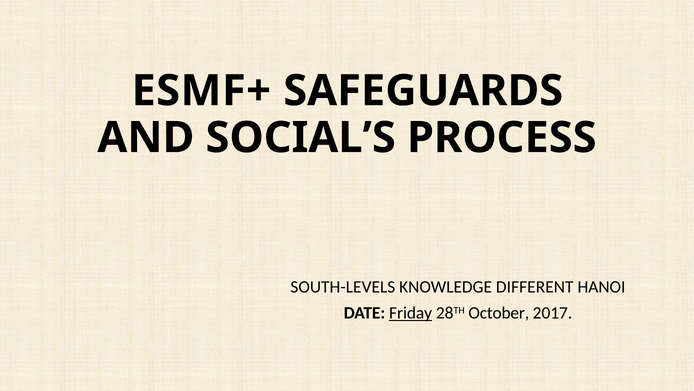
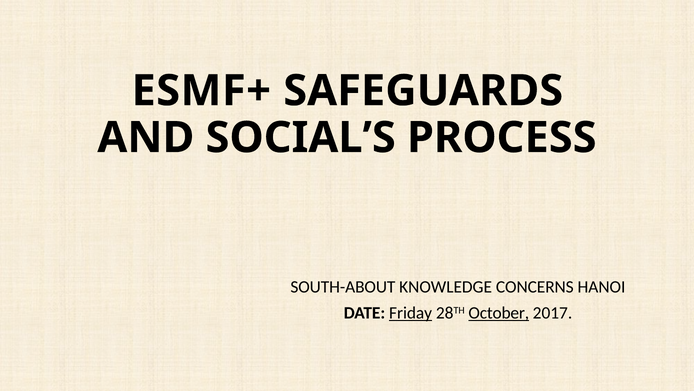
SOUTH-LEVELS: SOUTH-LEVELS -> SOUTH-ABOUT (343, 287)
DIFFERENT: DIFFERENT -> CONCERNS (535, 287)
October underline: none -> present (499, 313)
